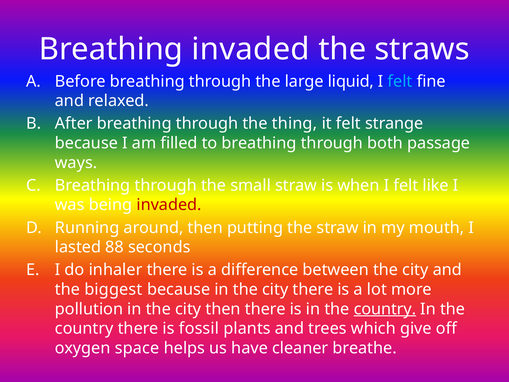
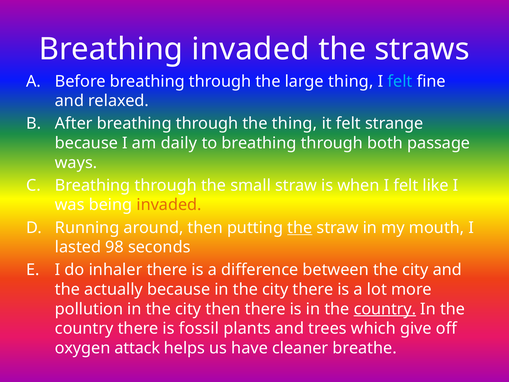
large liquid: liquid -> thing (351, 81)
filled: filled -> daily (179, 143)
invaded colour: red -> orange (169, 205)
the underline: none -> present (300, 228)
88: 88 -> 98 (115, 247)
biggest: biggest -> actually (114, 289)
space: space -> attack (137, 348)
